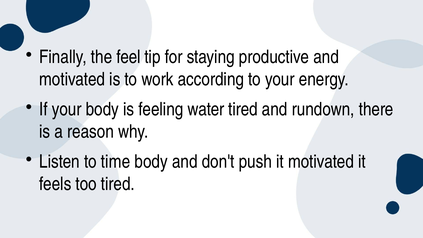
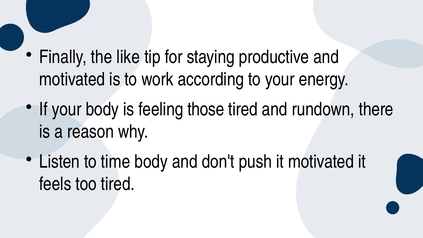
feel: feel -> like (128, 57)
water: water -> those (206, 109)
